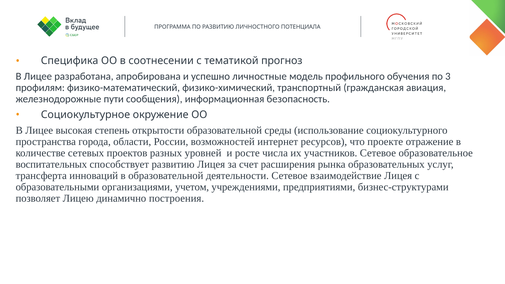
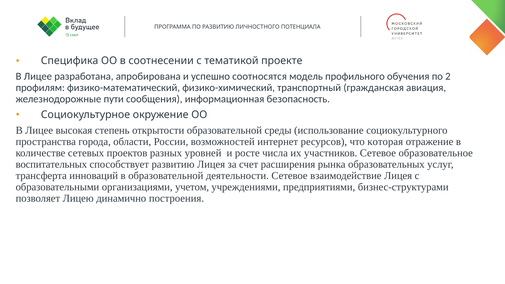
прогноз: прогноз -> проекте (282, 61)
личностные: личностные -> соотносятся (260, 76)
3: 3 -> 2 (448, 76)
проекте: проекте -> которая (385, 142)
